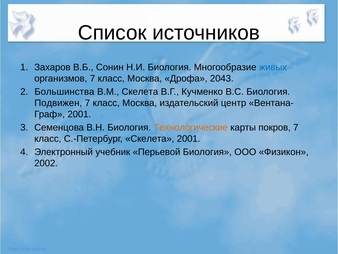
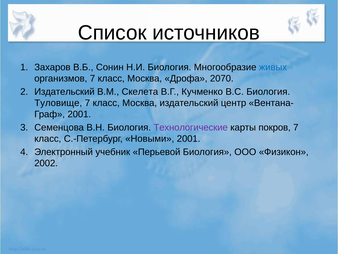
2043: 2043 -> 2070 (222, 78)
Большинства: Большинства -> Издательский (64, 92)
Подвижен: Подвижен -> Туловище (58, 103)
Технологические colour: orange -> purple (191, 127)
С.-Петербург Скелета: Скелета -> Новыми (150, 139)
